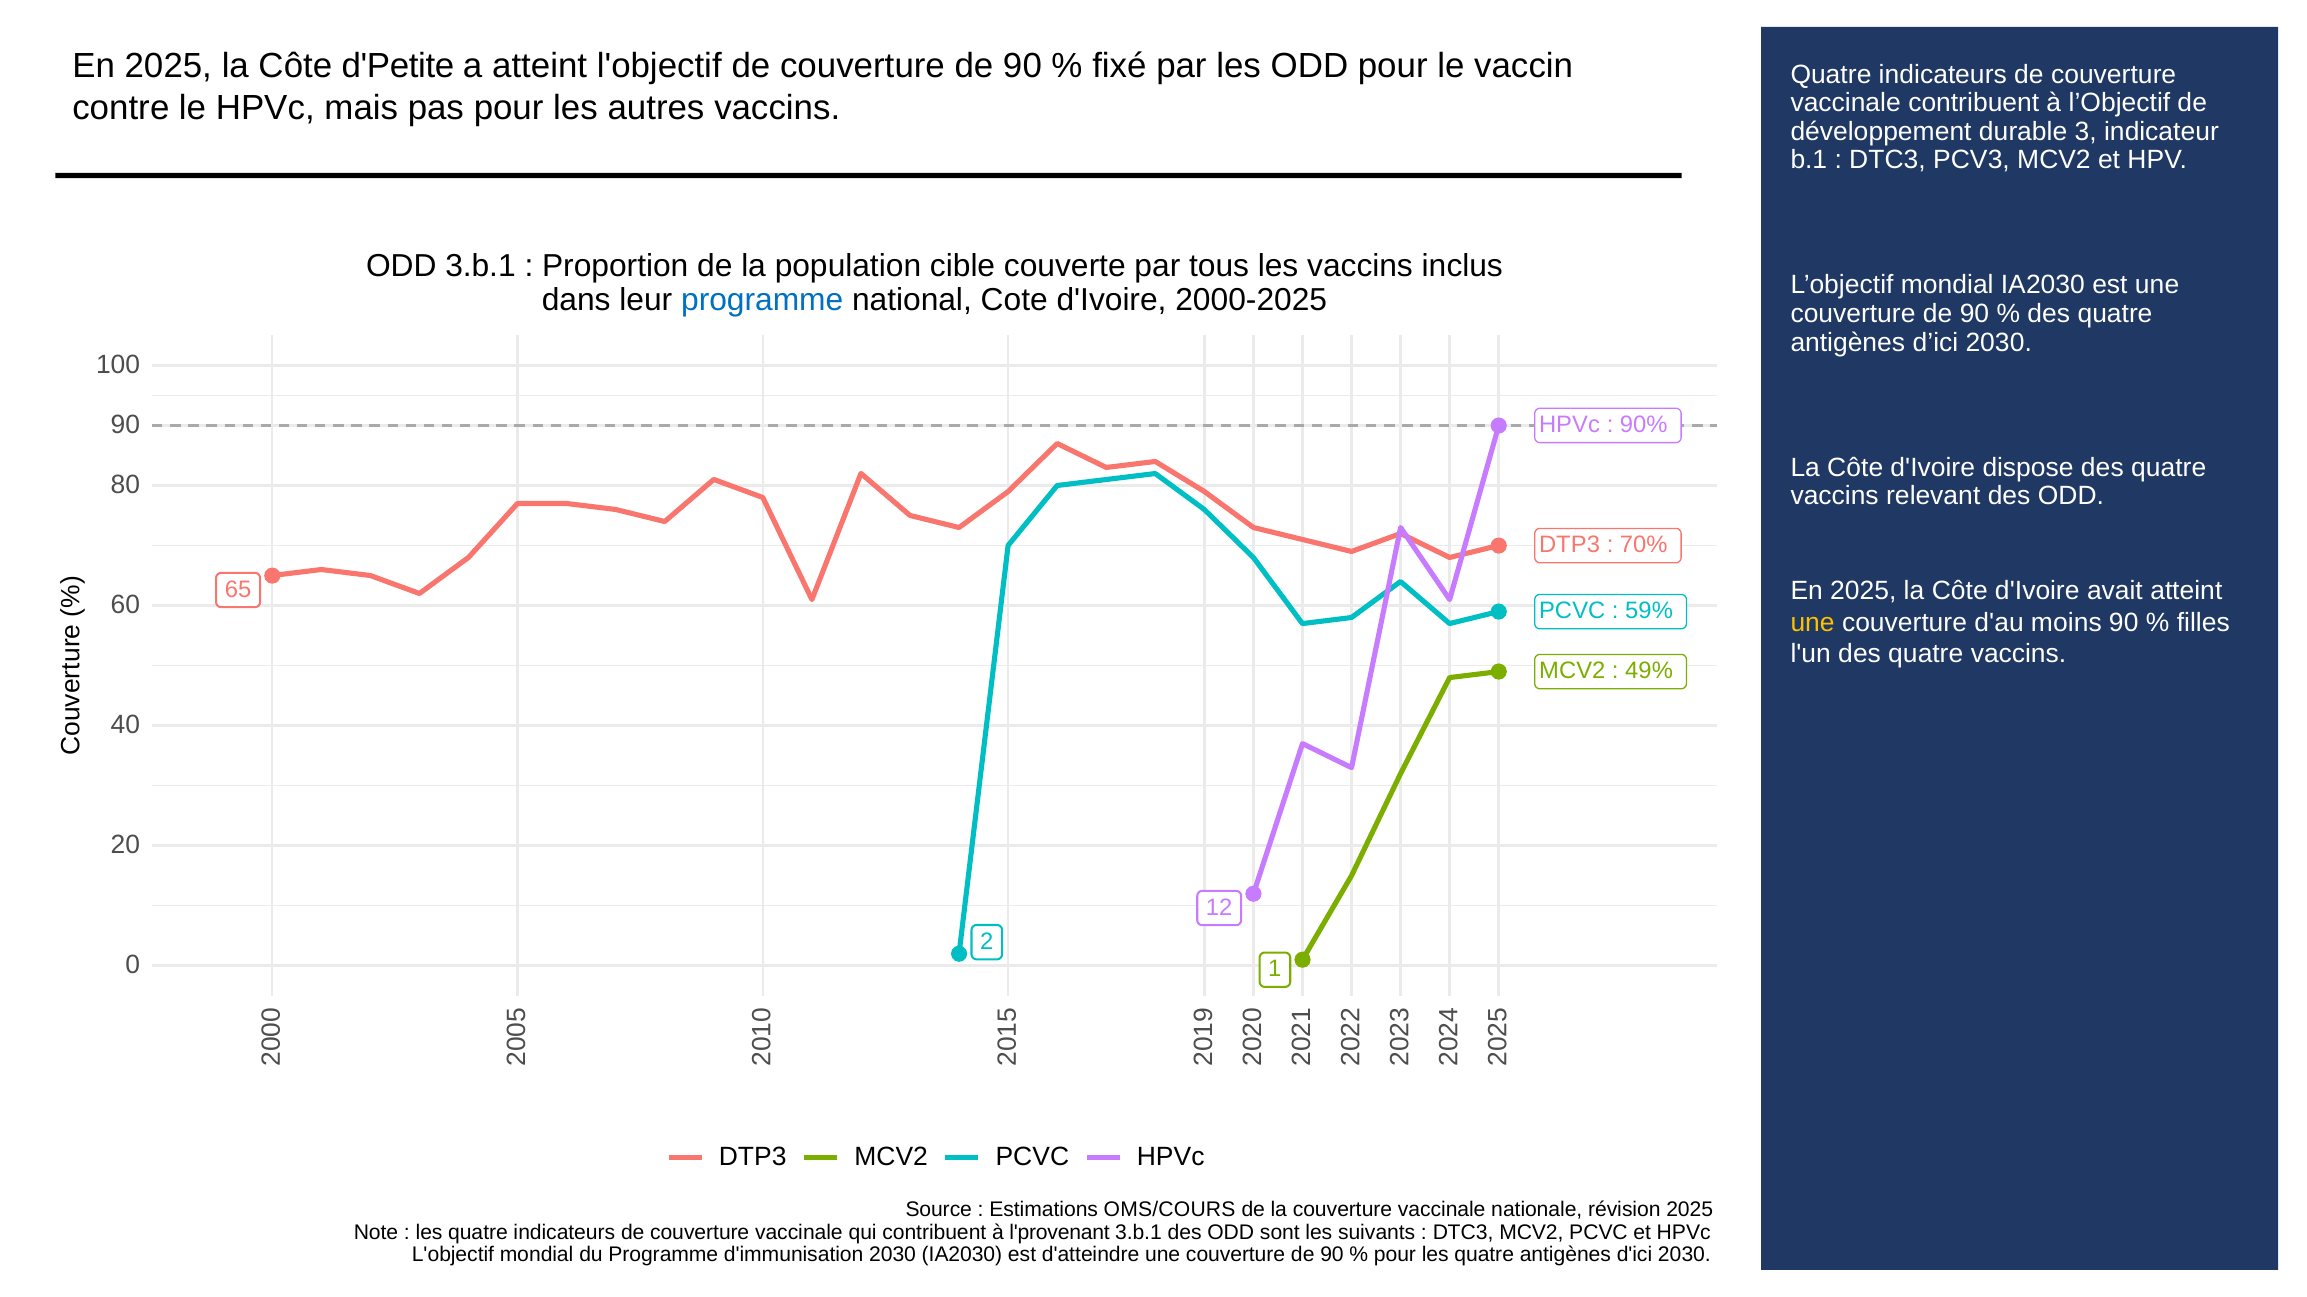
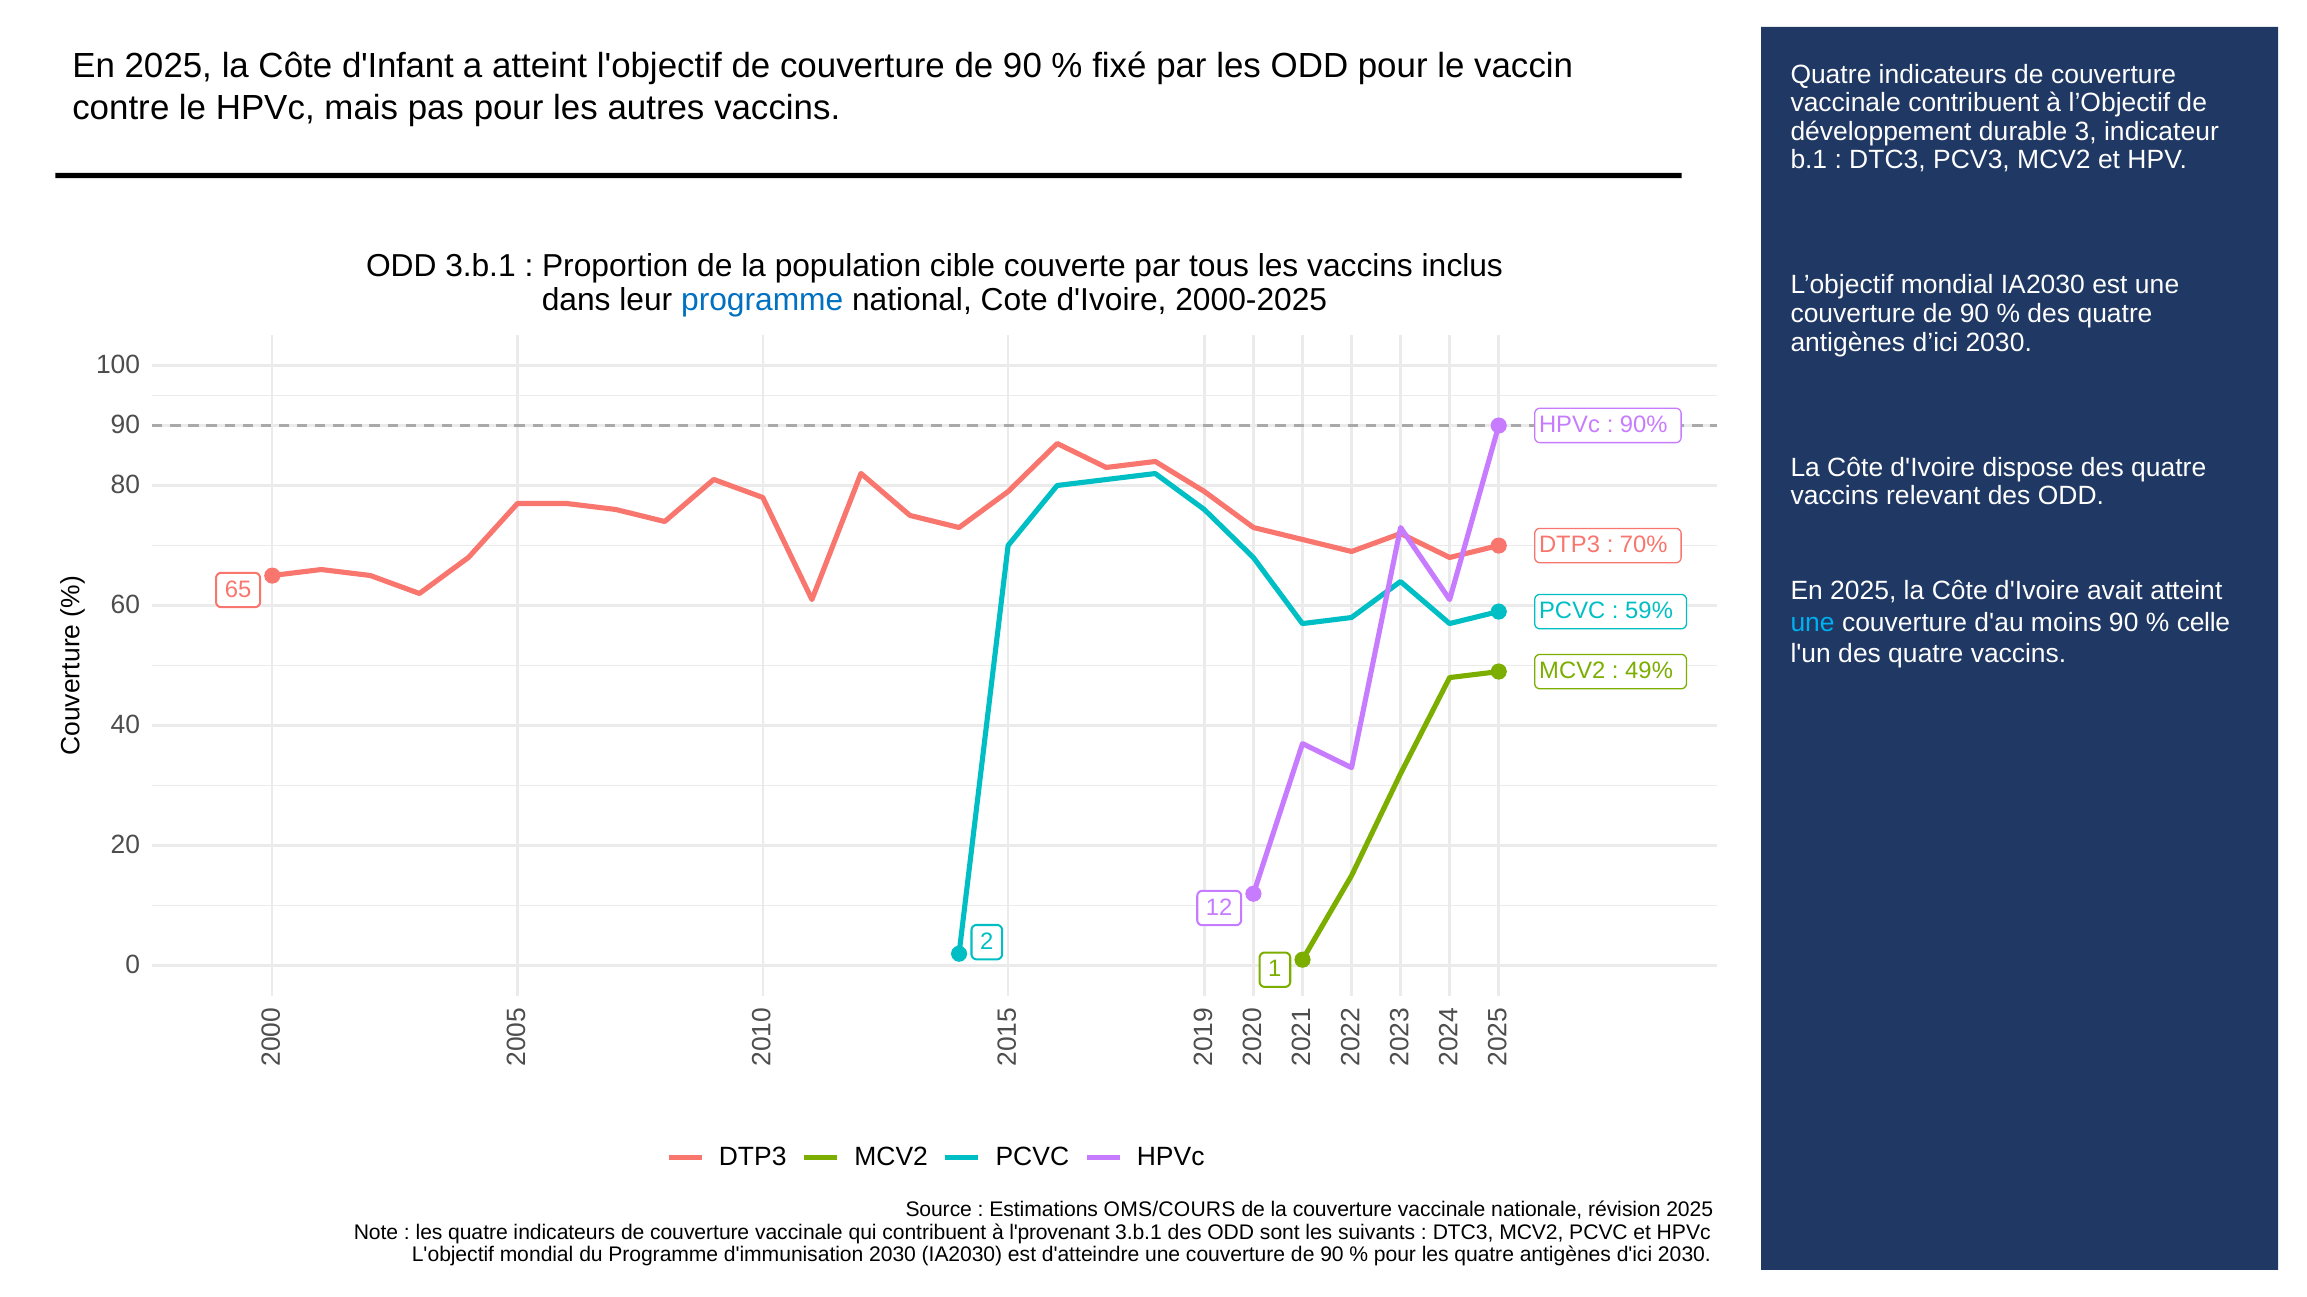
d'Petite: d'Petite -> d'Infant (398, 66)
une colour: yellow -> light blue (1813, 623)
filles: filles -> celle (2203, 623)
